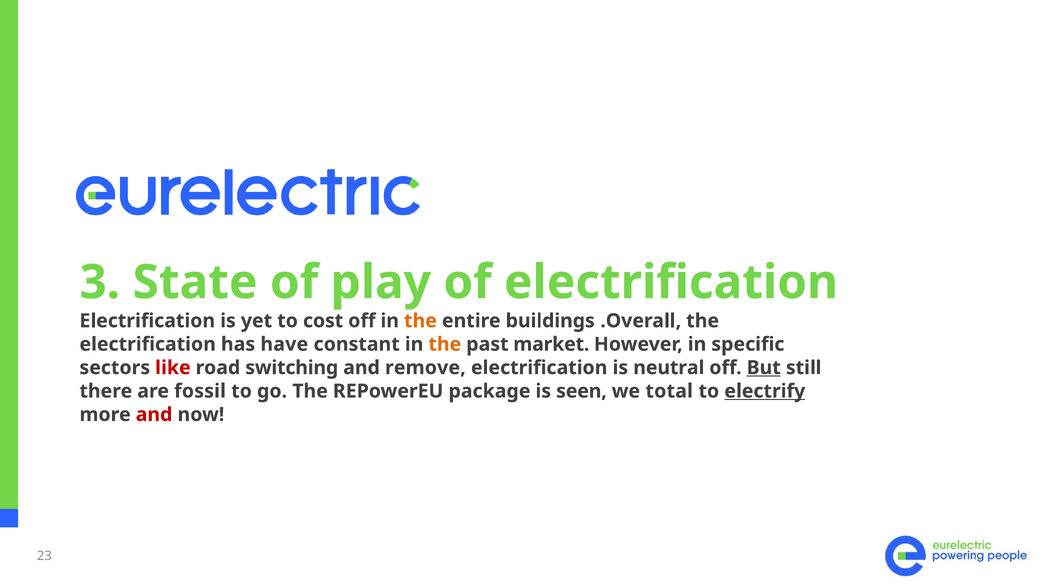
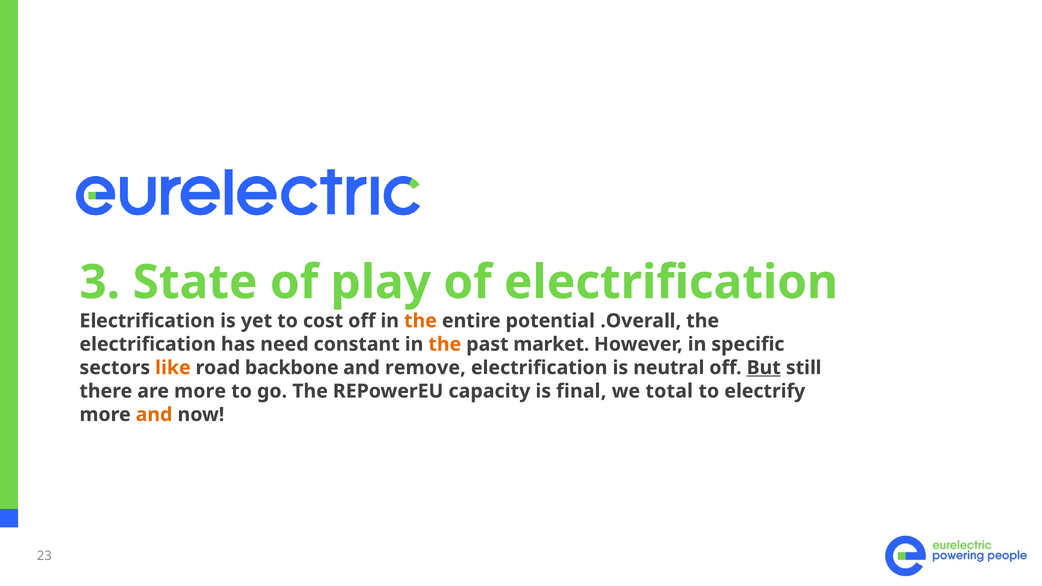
buildings: buildings -> potential (550, 321)
have: have -> need (284, 344)
like colour: red -> orange (173, 368)
switching: switching -> backbone (292, 368)
are fossil: fossil -> more (200, 391)
package: package -> capacity (489, 391)
seen: seen -> final (581, 391)
electrify underline: present -> none (765, 391)
and colour: red -> orange (154, 415)
